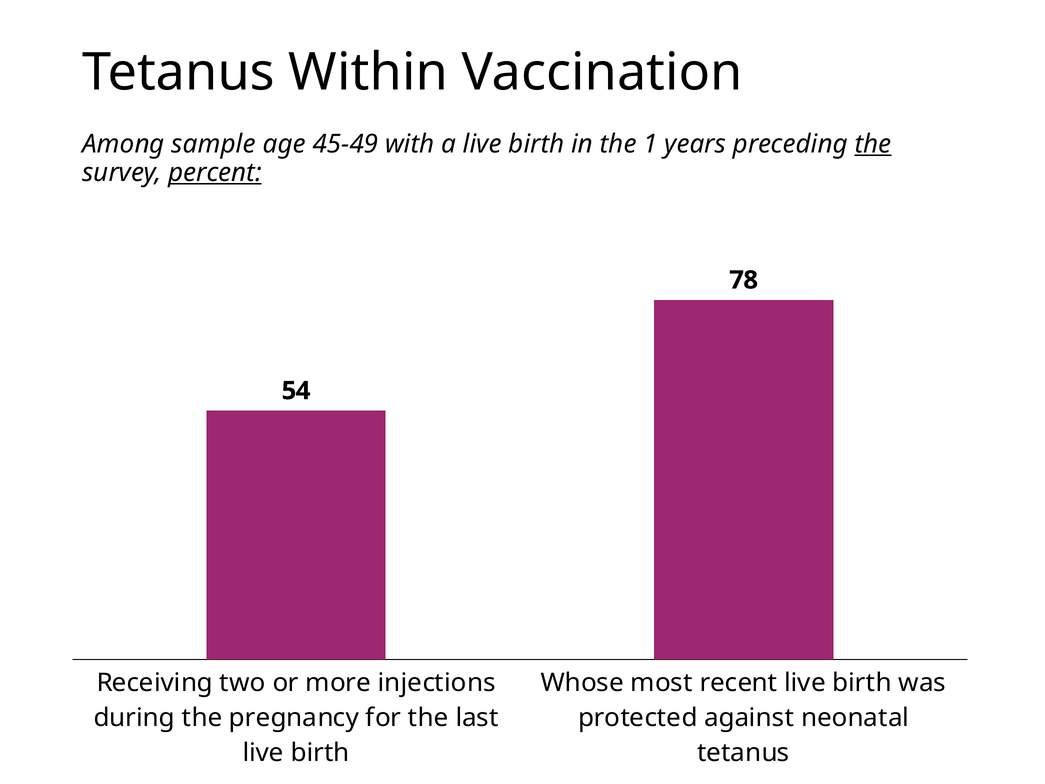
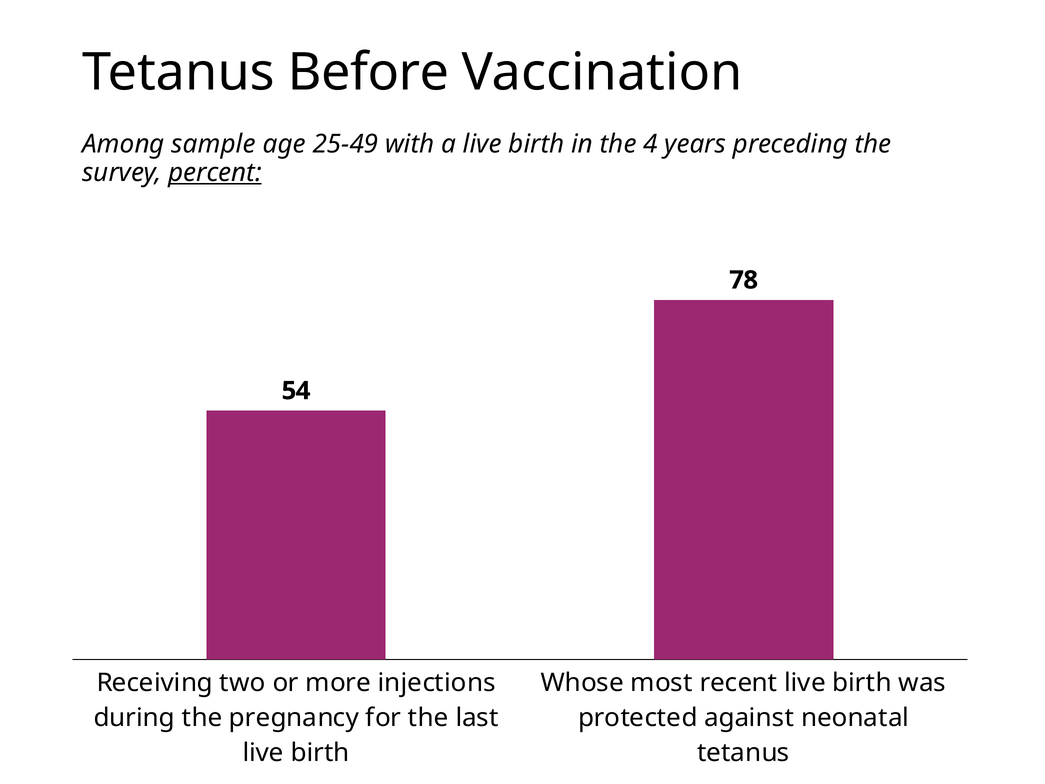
Within: Within -> Before (368, 73)
45-49: 45-49 -> 25-49 (345, 144)
1: 1 -> 4 (651, 144)
the underline: present -> none (873, 144)
